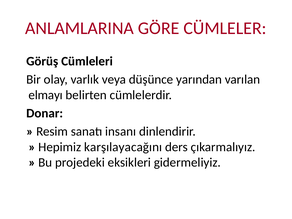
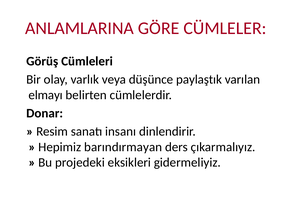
yarından: yarından -> paylaştık (199, 79)
karşılayacağını: karşılayacağını -> barındırmayan (123, 147)
